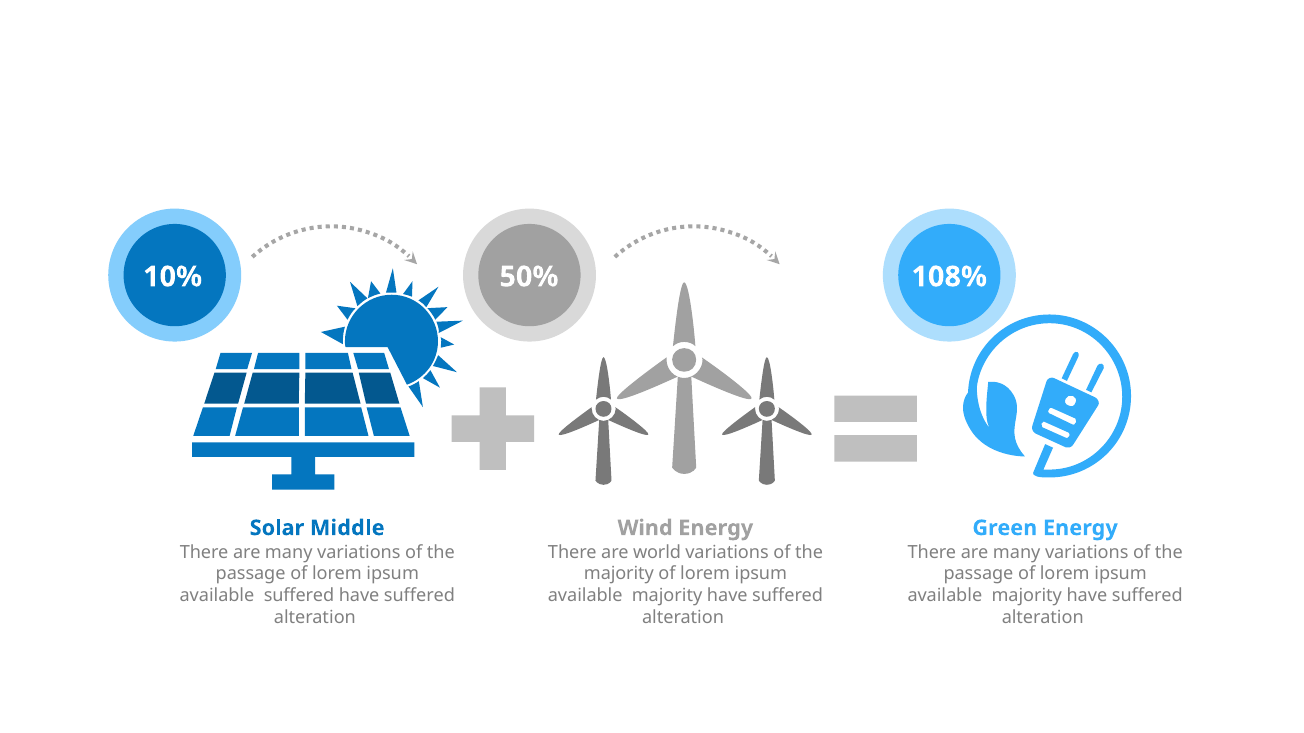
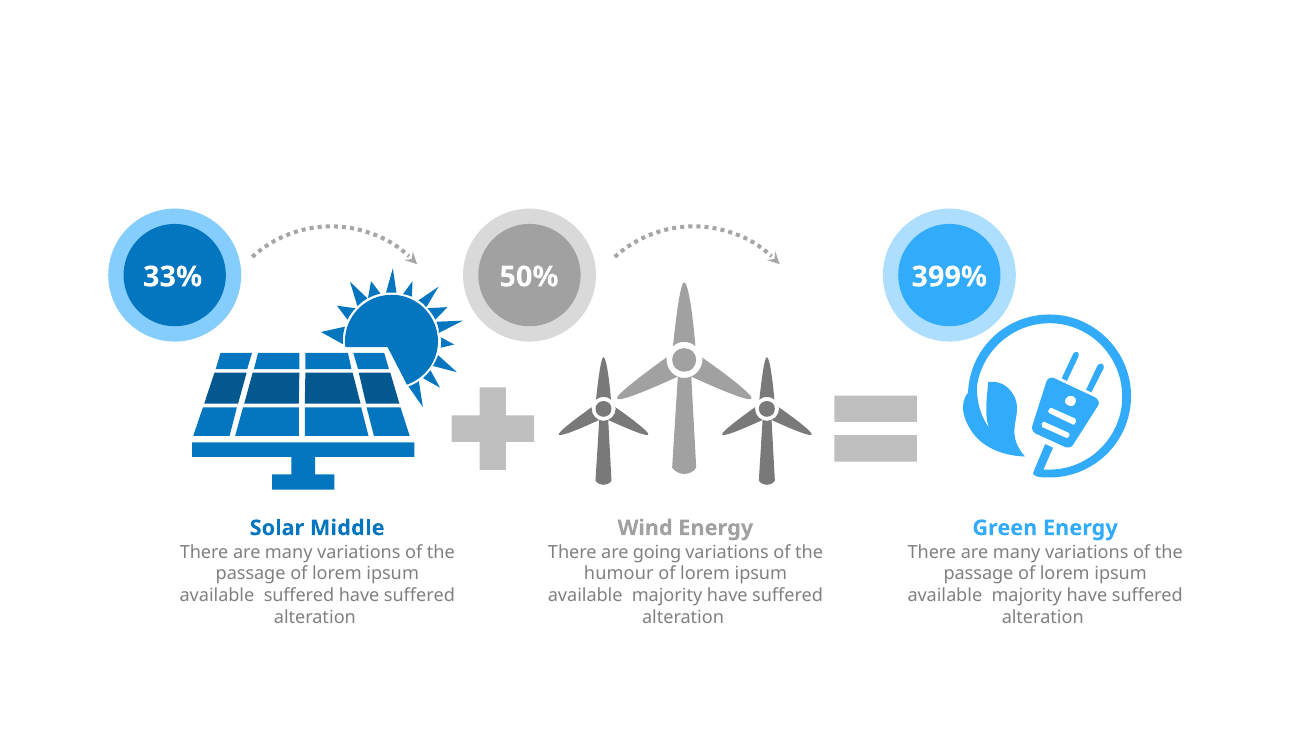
10%: 10% -> 33% (173, 277)
108%: 108% -> 399% (949, 277)
world: world -> going (657, 552)
majority: majority -> humour (619, 574)
